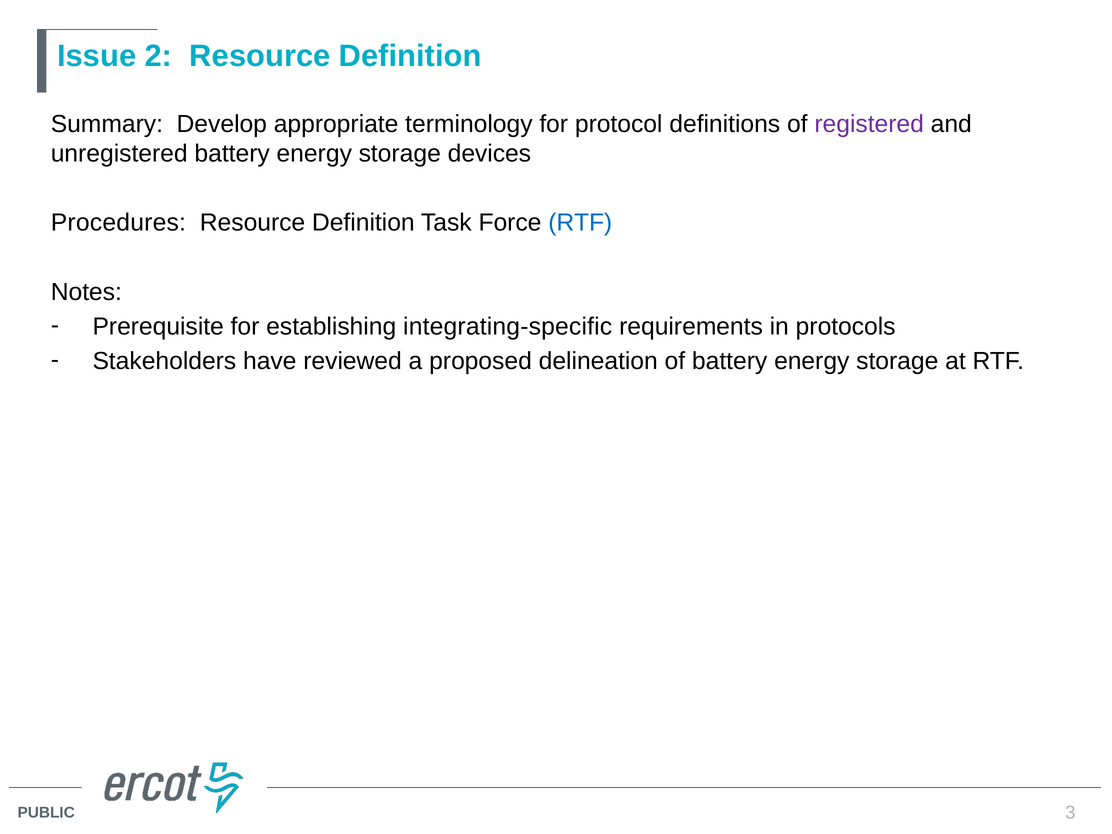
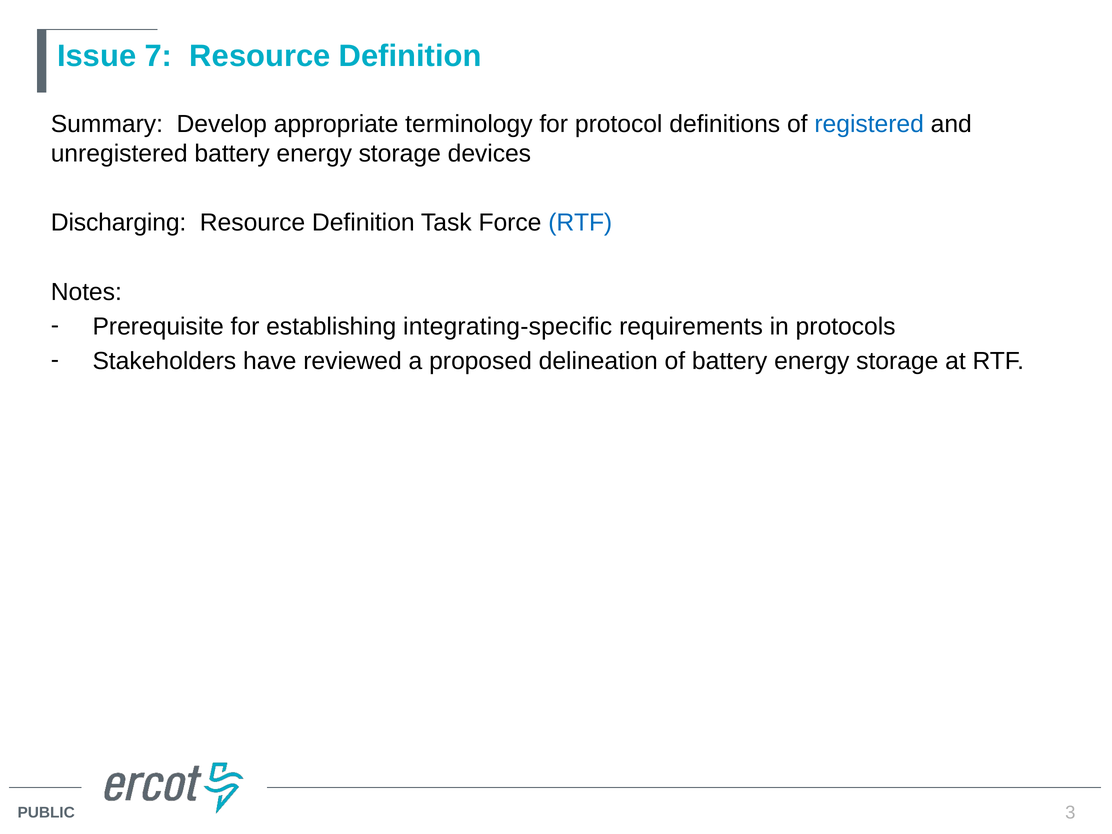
2: 2 -> 7 (159, 56)
registered colour: purple -> blue (869, 124)
Procedures: Procedures -> Discharging (119, 223)
